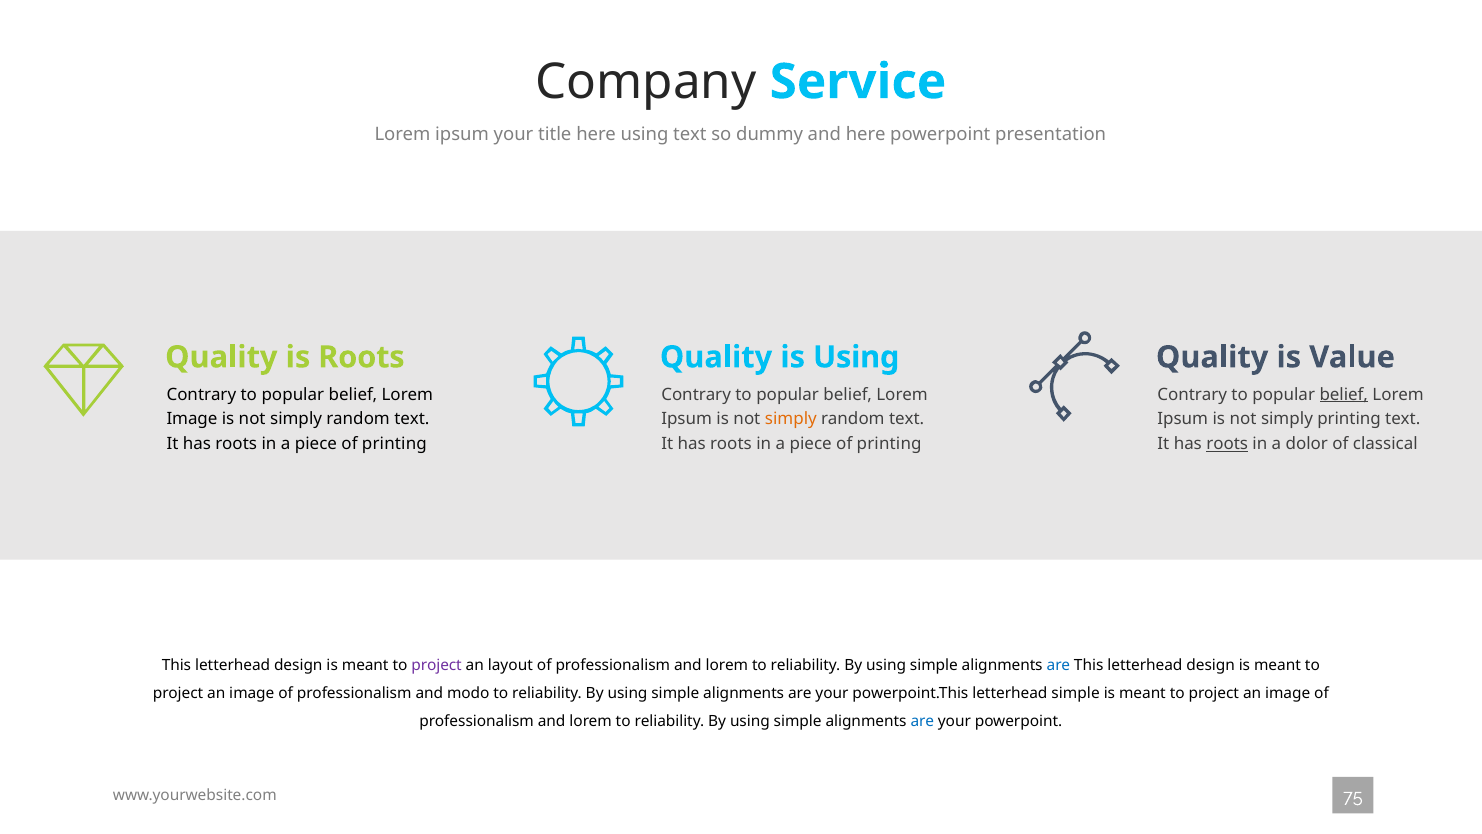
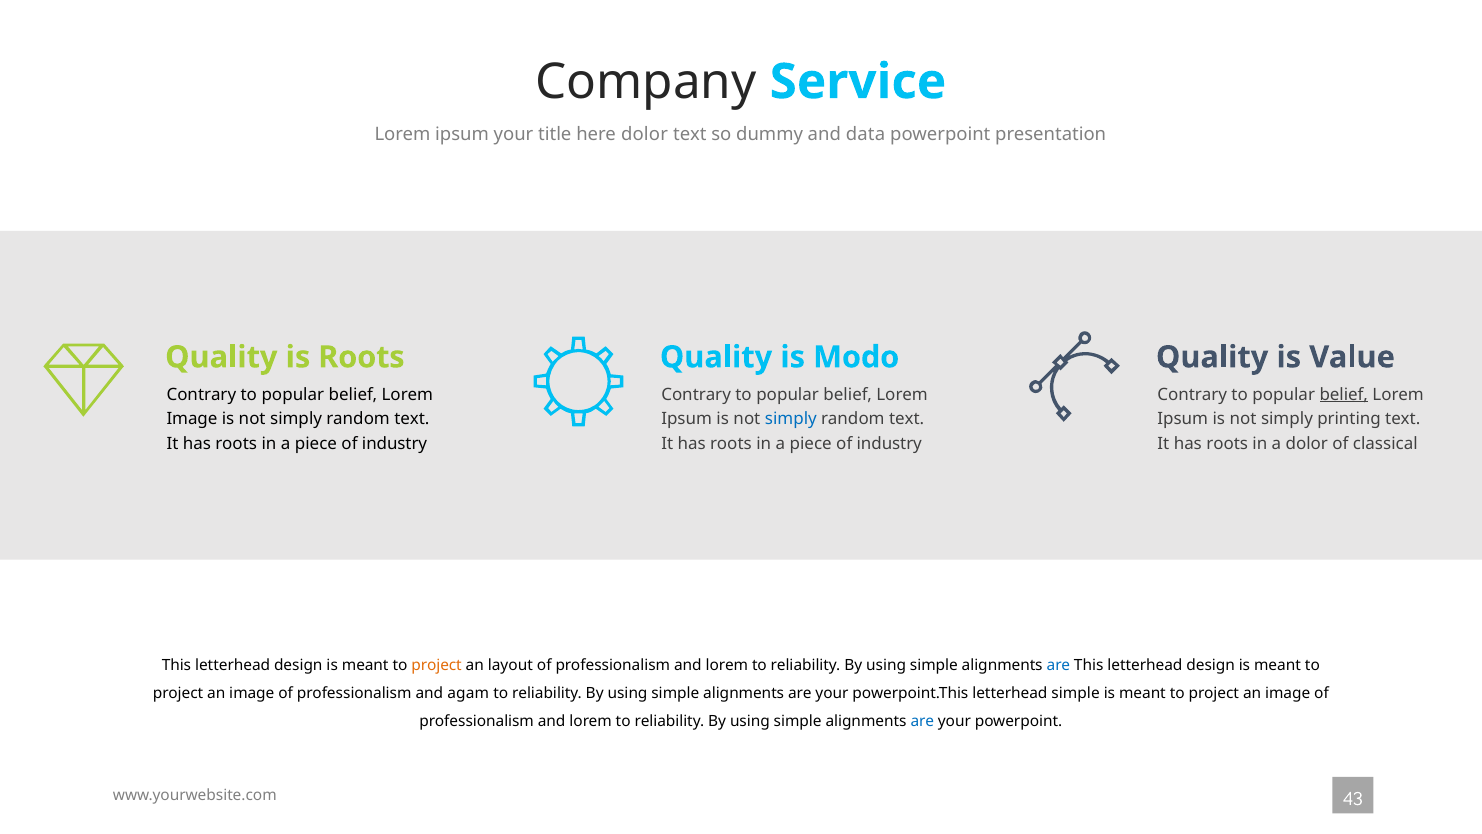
here using: using -> dolor (645, 134)
and here: here -> data (866, 134)
is Using: Using -> Modo (856, 357)
simply colour: orange -> blue (791, 419)
printing: printing -> industry (395, 444)
printing: printing -> industry (889, 444)
roots underline: present -> none (1227, 444)
project colour: purple -> orange (437, 665)
modo: modo -> agam (468, 693)
75: 75 -> 43 (1353, 796)
